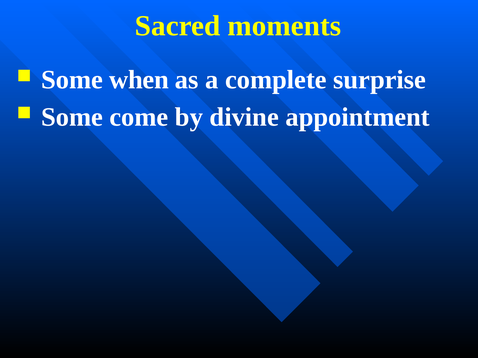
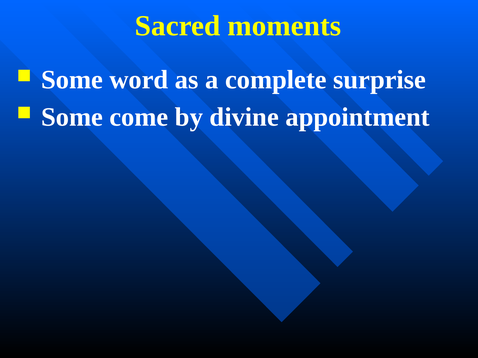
when: when -> word (139, 80)
